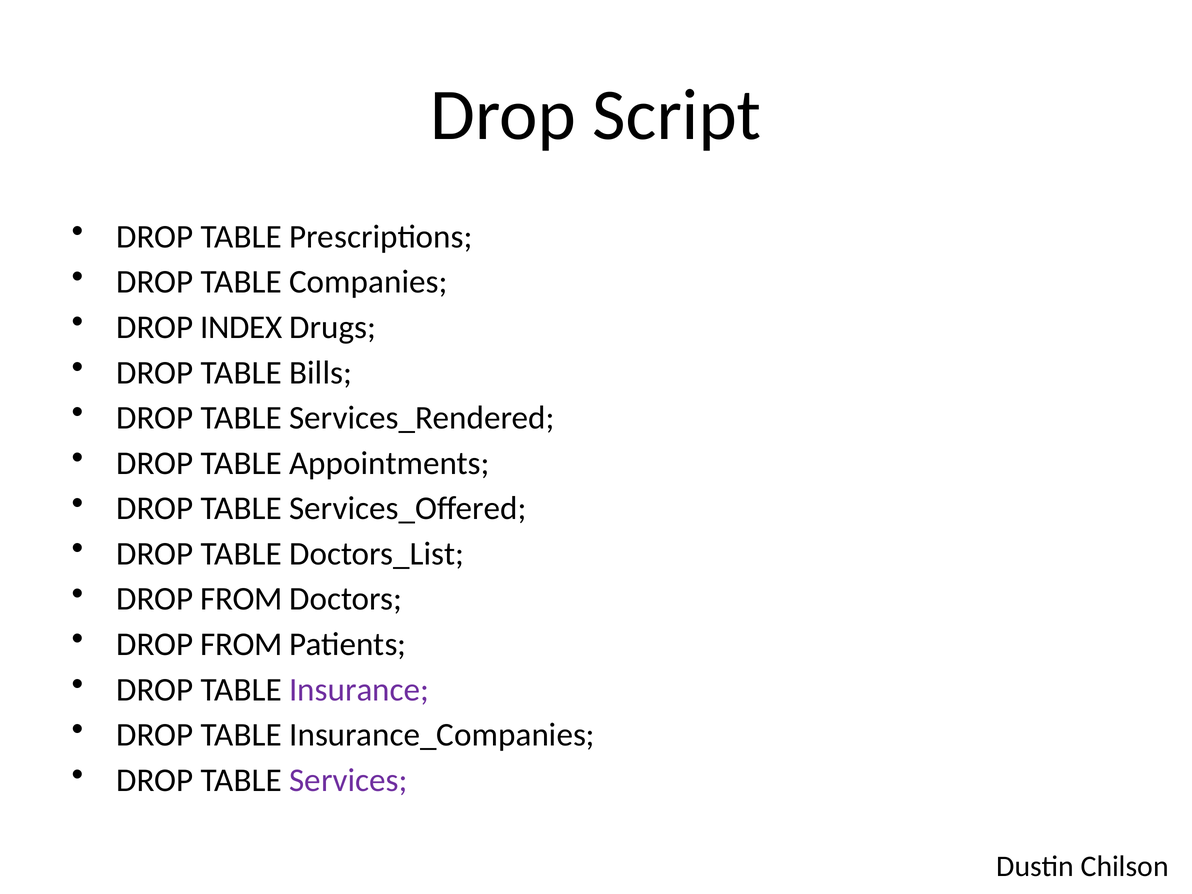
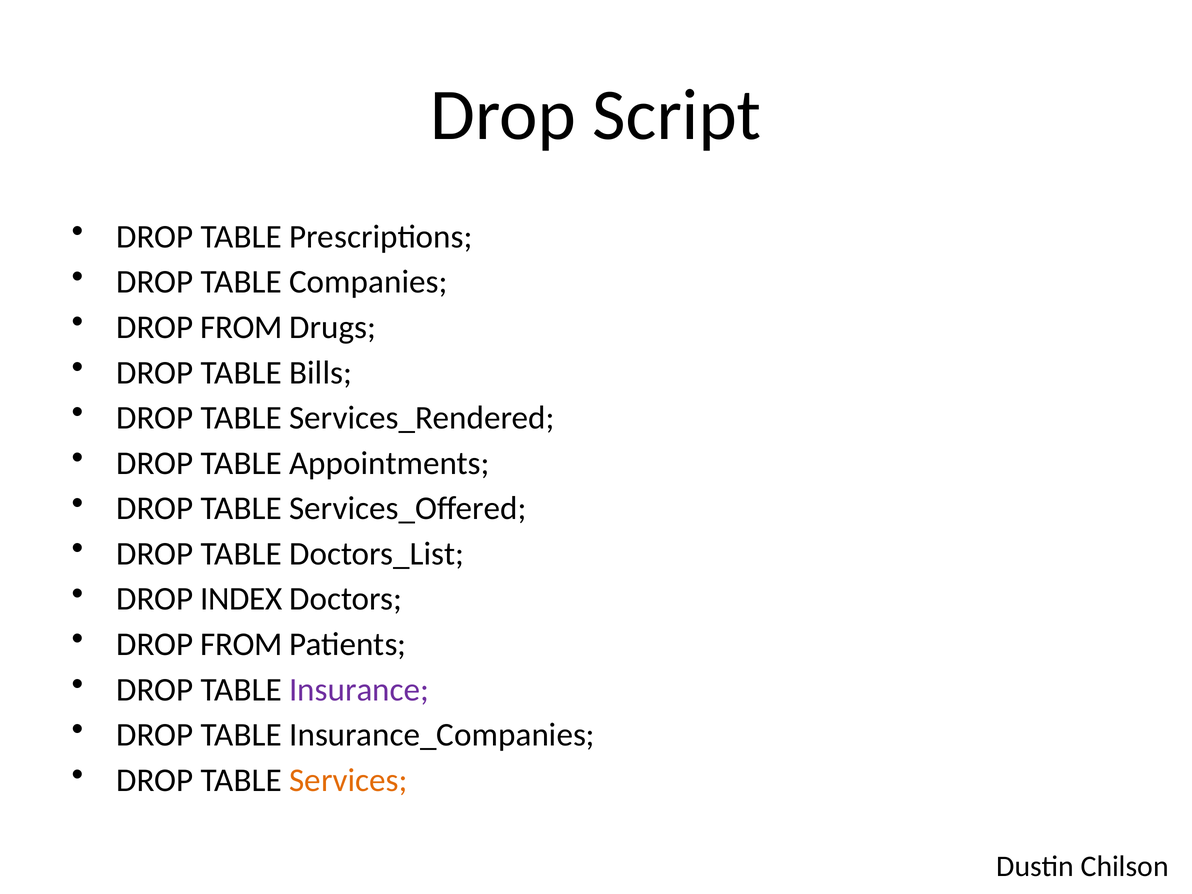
INDEX: INDEX -> FROM (241, 327)
FROM: FROM -> INDEX (241, 599)
Services colour: purple -> orange (348, 780)
